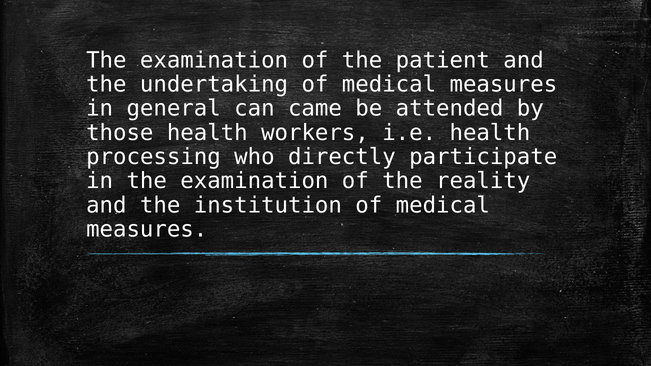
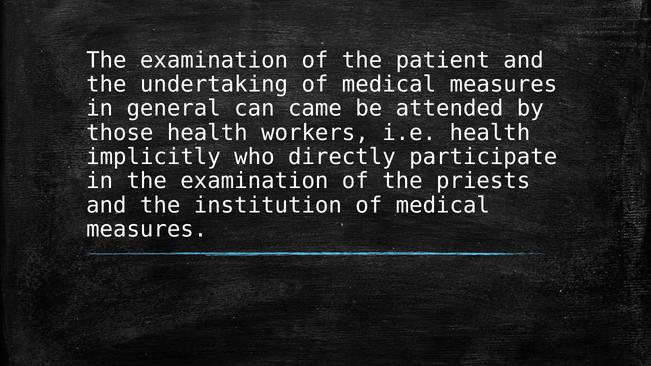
processing: processing -> implicitly (153, 157)
reality: reality -> priests (483, 181)
